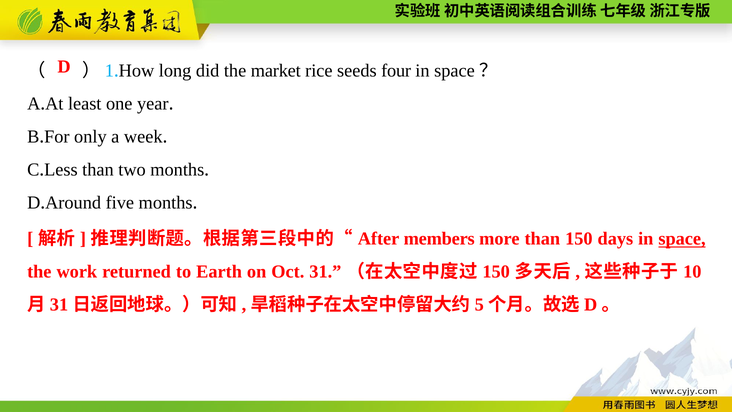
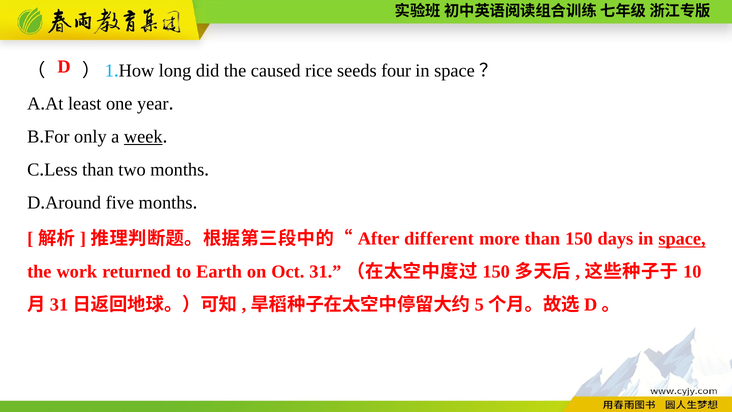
market: market -> caused (276, 71)
week underline: none -> present (143, 137)
members: members -> different (439, 239)
